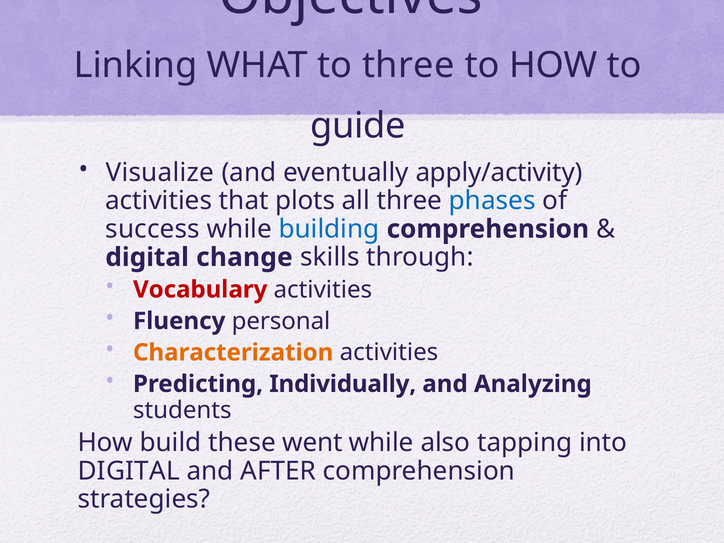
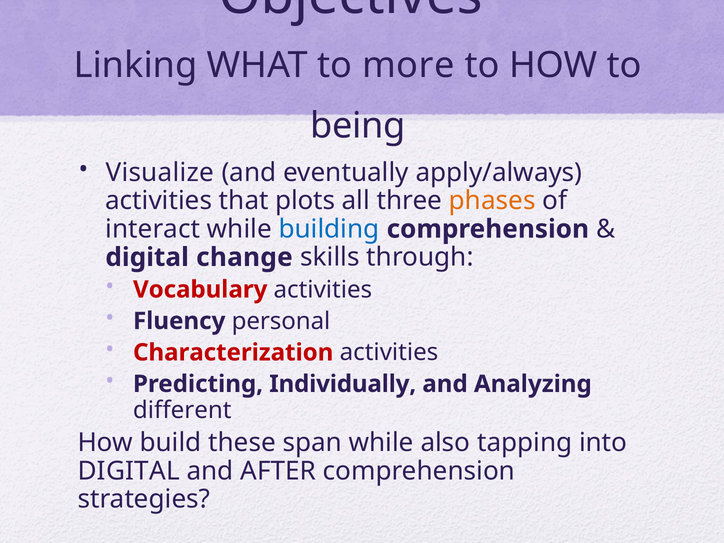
to three: three -> more (408, 65)
guide: guide -> being (358, 126)
apply/activity: apply/activity -> apply/always (499, 173)
phases colour: blue -> orange (492, 201)
success: success -> interact (153, 229)
Characterization colour: orange -> red (233, 353)
students: students -> different (182, 410)
went: went -> span (312, 443)
